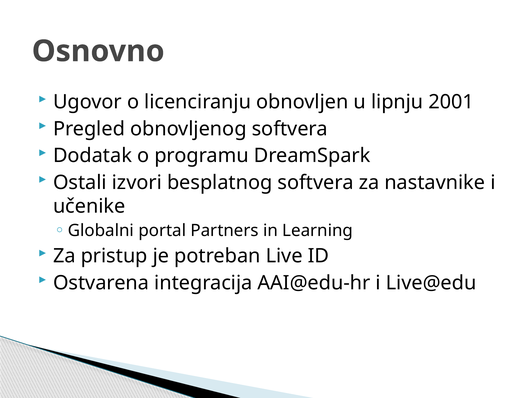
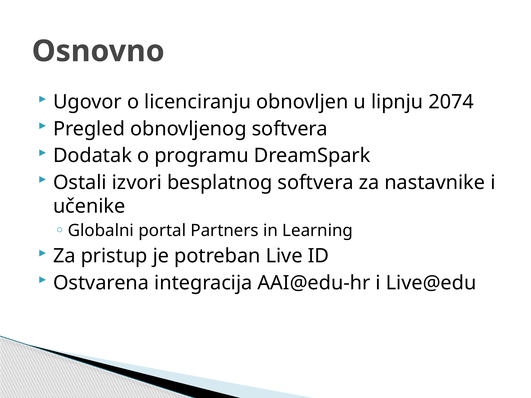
2001: 2001 -> 2074 (451, 102)
